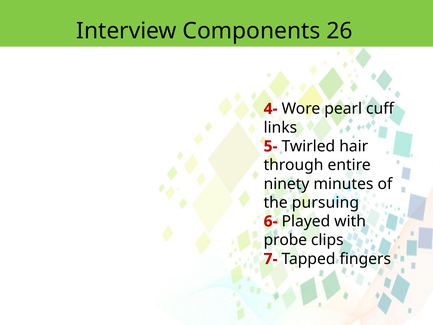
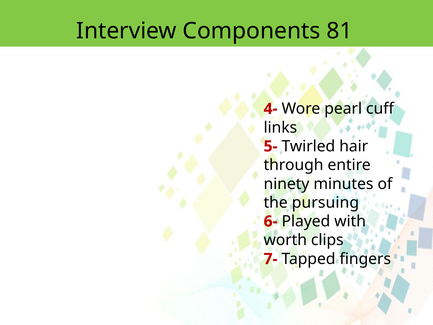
26: 26 -> 81 (339, 31)
probe: probe -> worth (285, 240)
